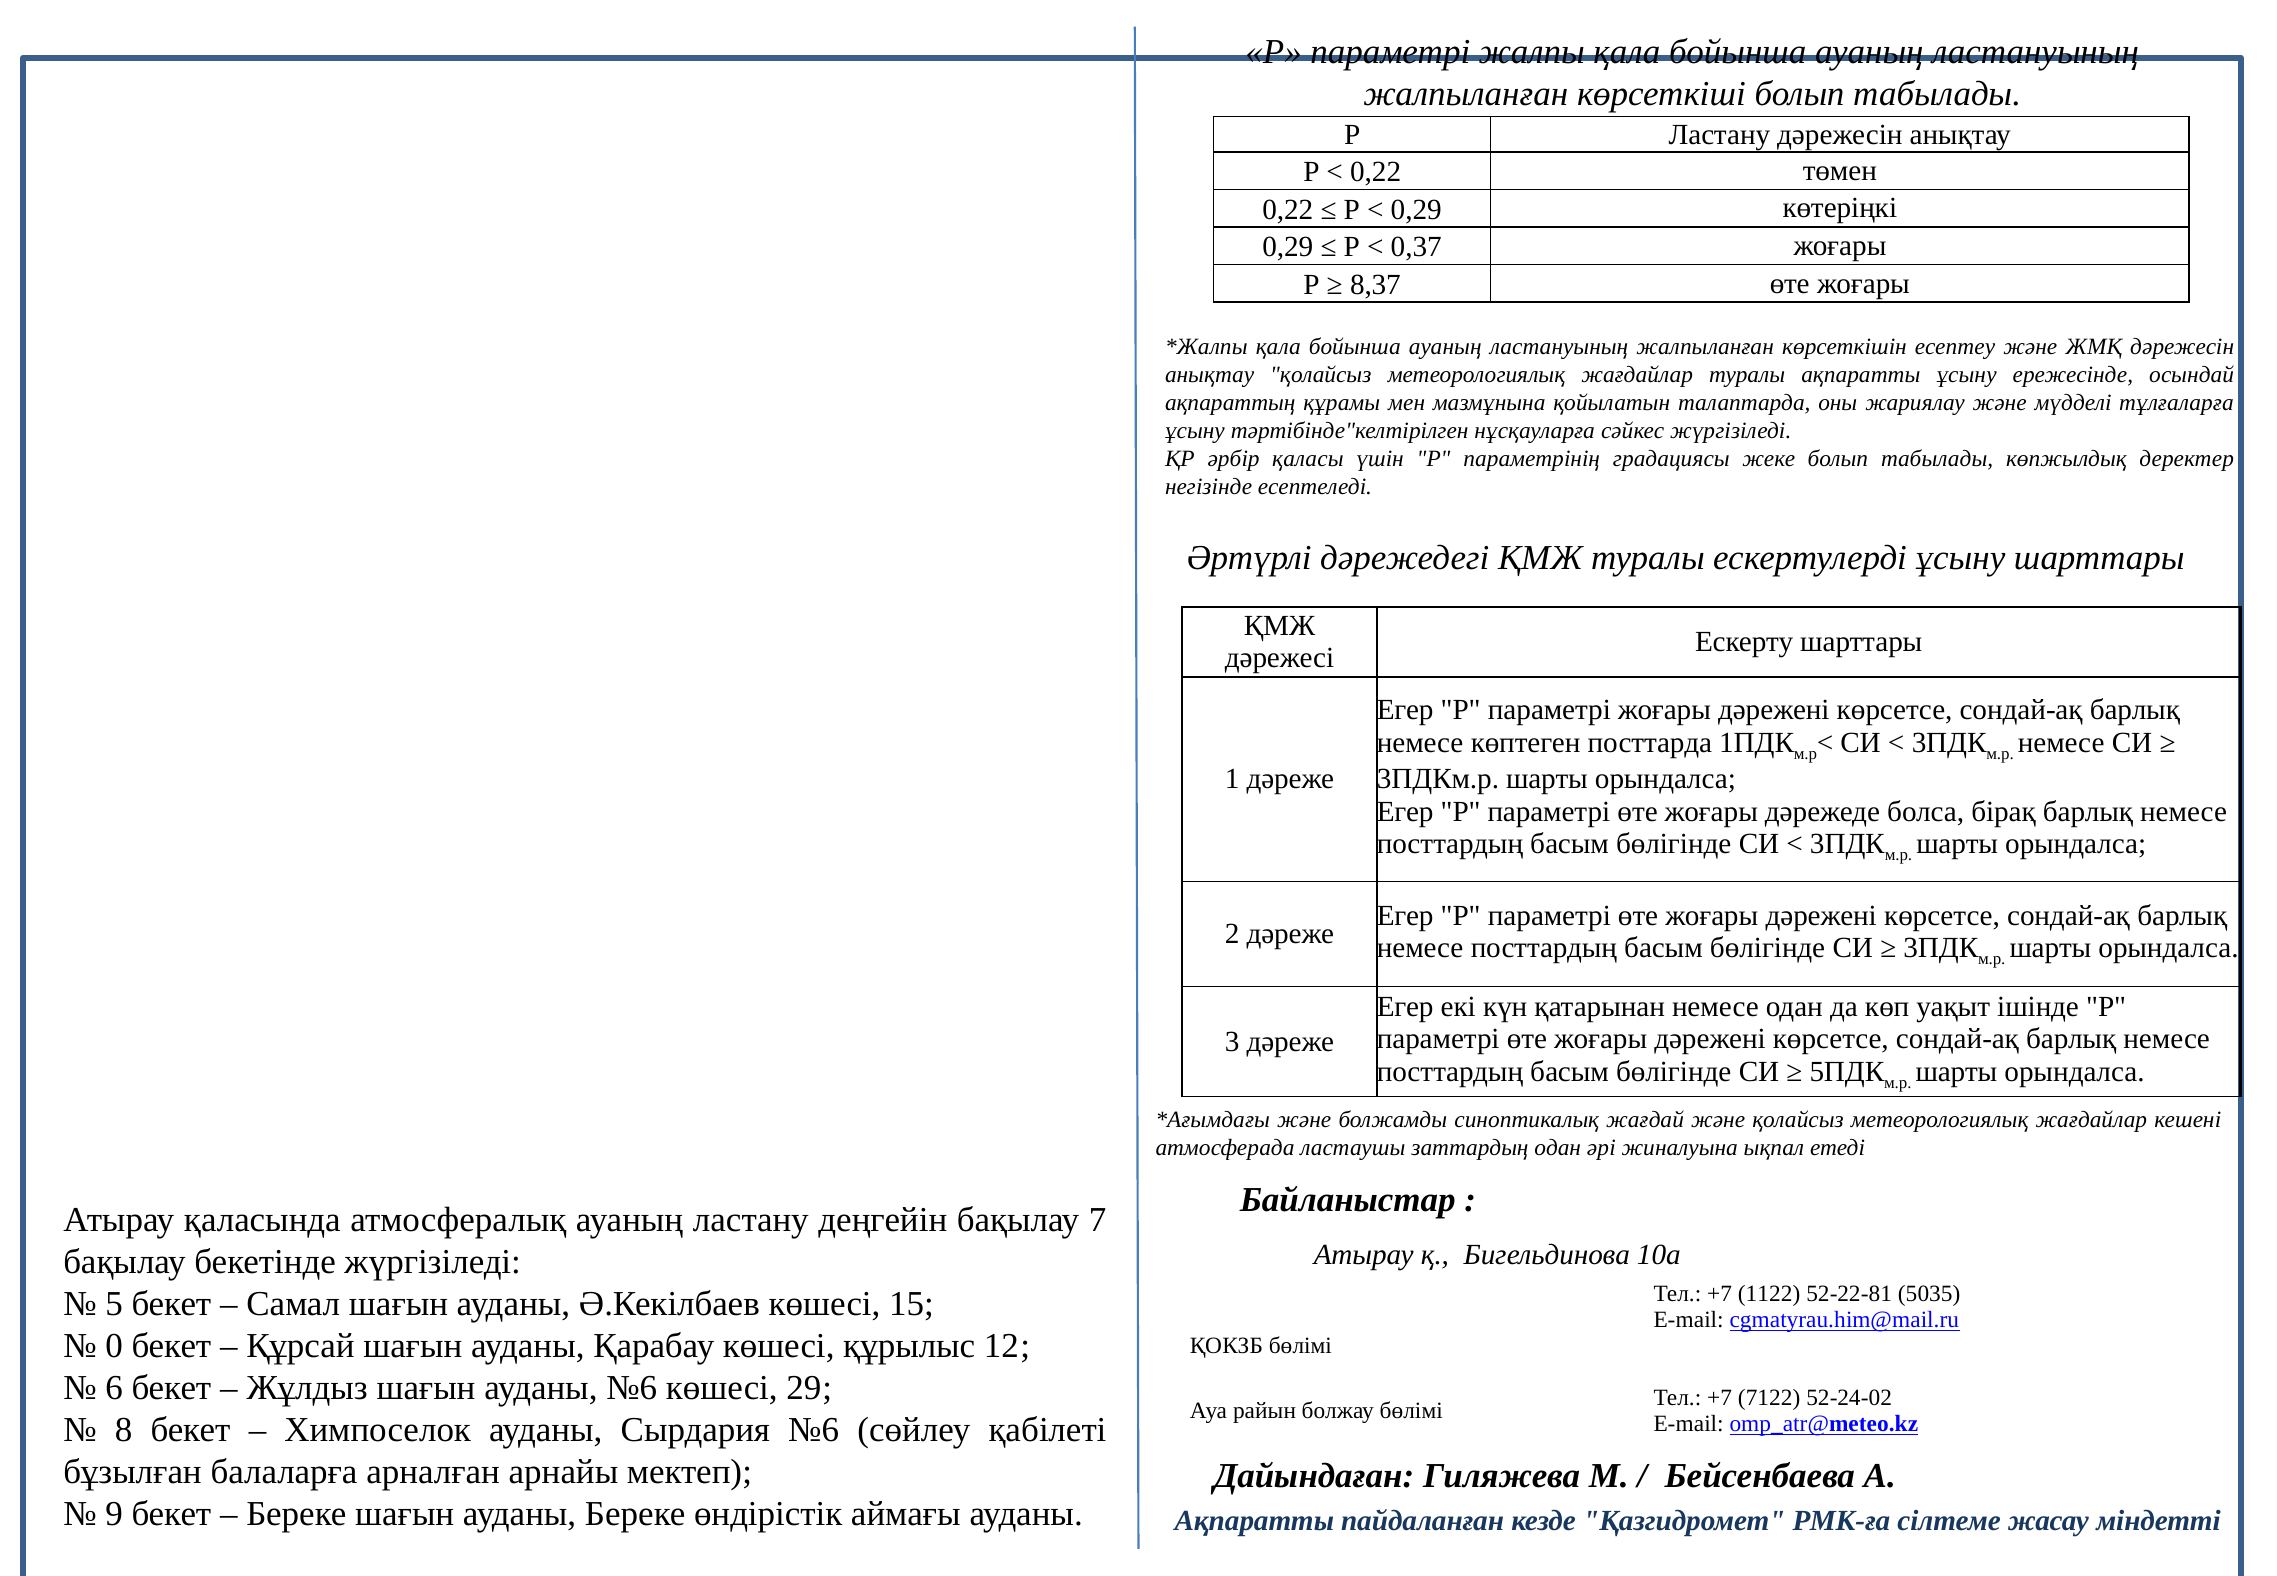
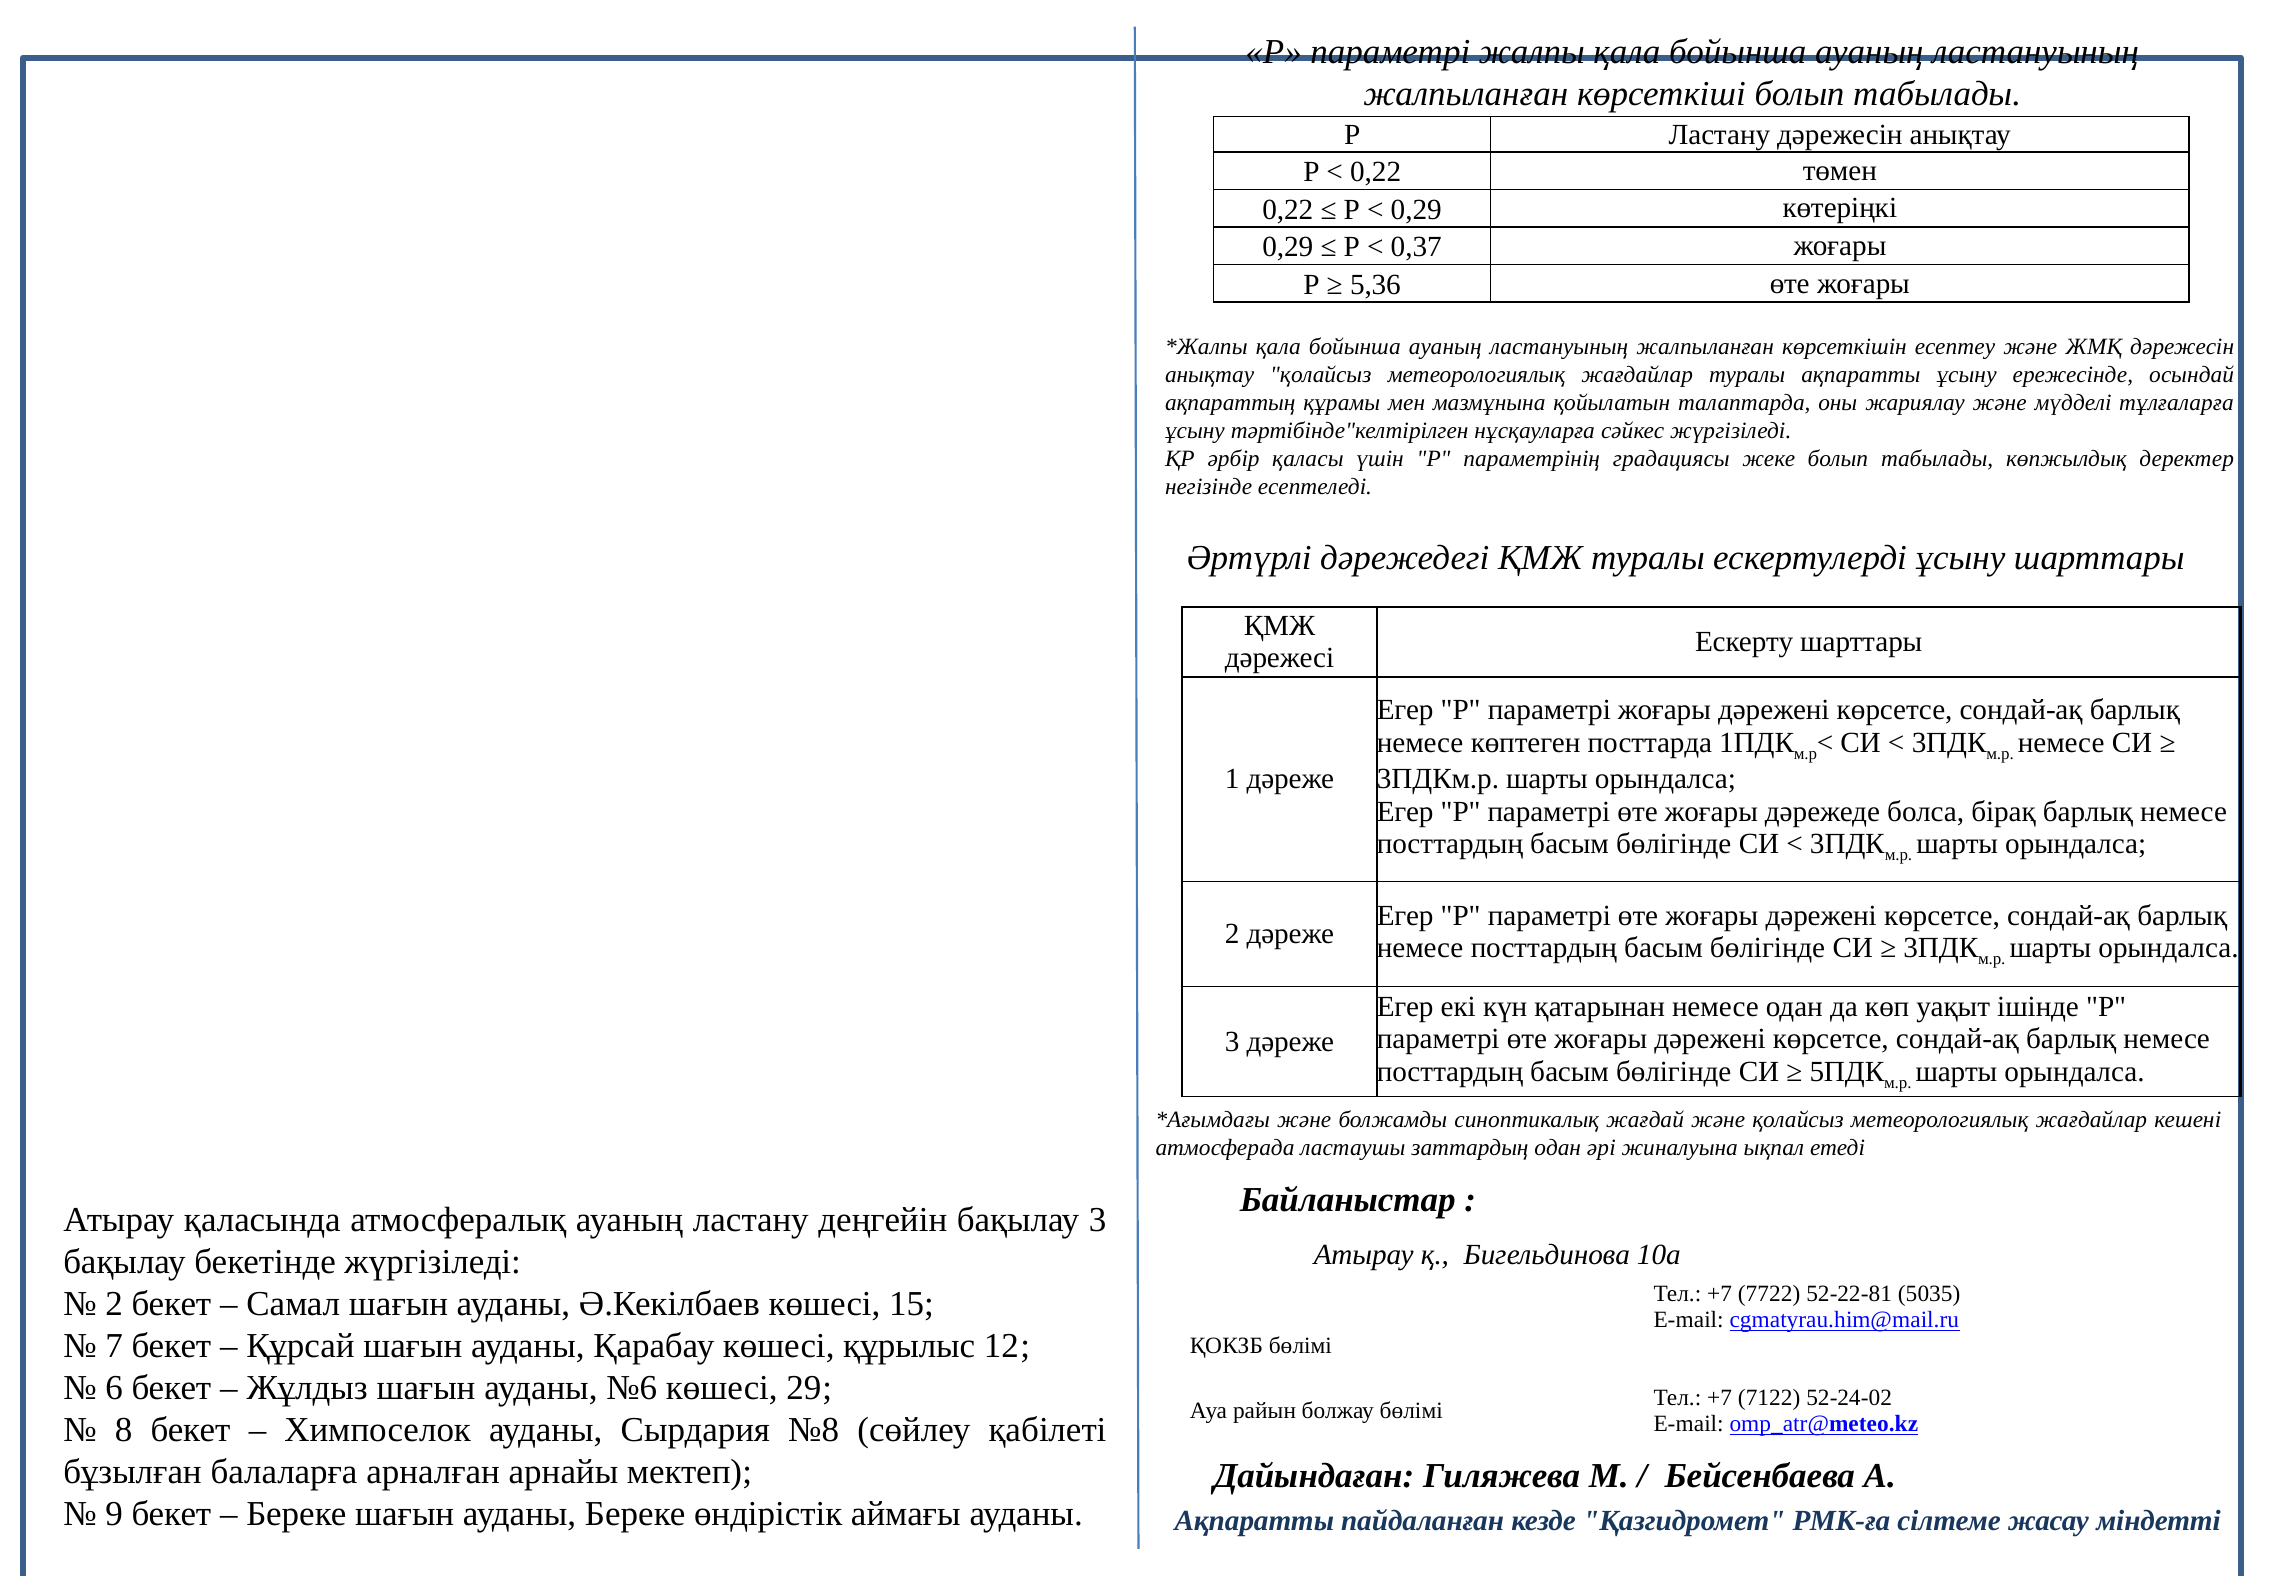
8,37: 8,37 -> 5,36 (1375, 285)
бақылау 7: 7 -> 3 (1098, 1220)
1122: 1122 -> 7722 (1769, 1294)
5: 5 -> 2 (114, 1304)
0: 0 -> 7 (114, 1346)
Сырдария №6: №6 -> №8 (814, 1431)
